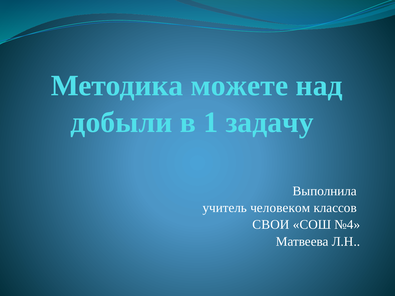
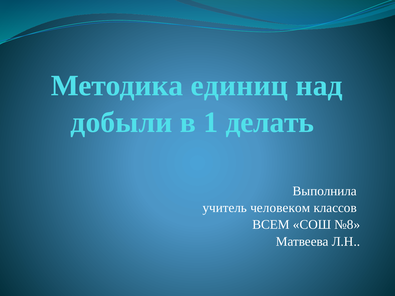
можете: можете -> единиц (239, 86)
задачу: задачу -> делать (270, 123)
СВОИ: СВОИ -> ВСЕМ (271, 225)
№4: №4 -> №8 (347, 225)
